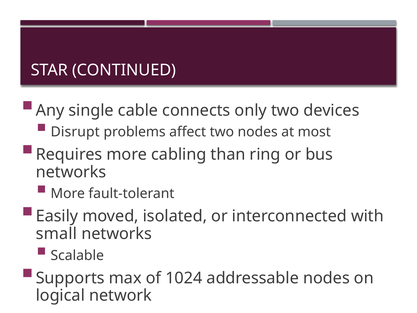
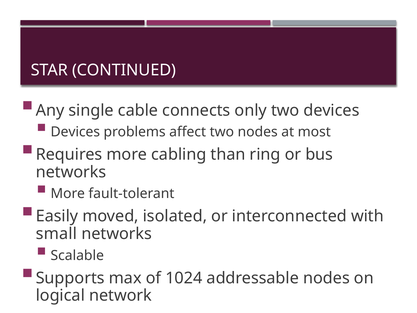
Disrupt: Disrupt -> Devices (75, 132)
